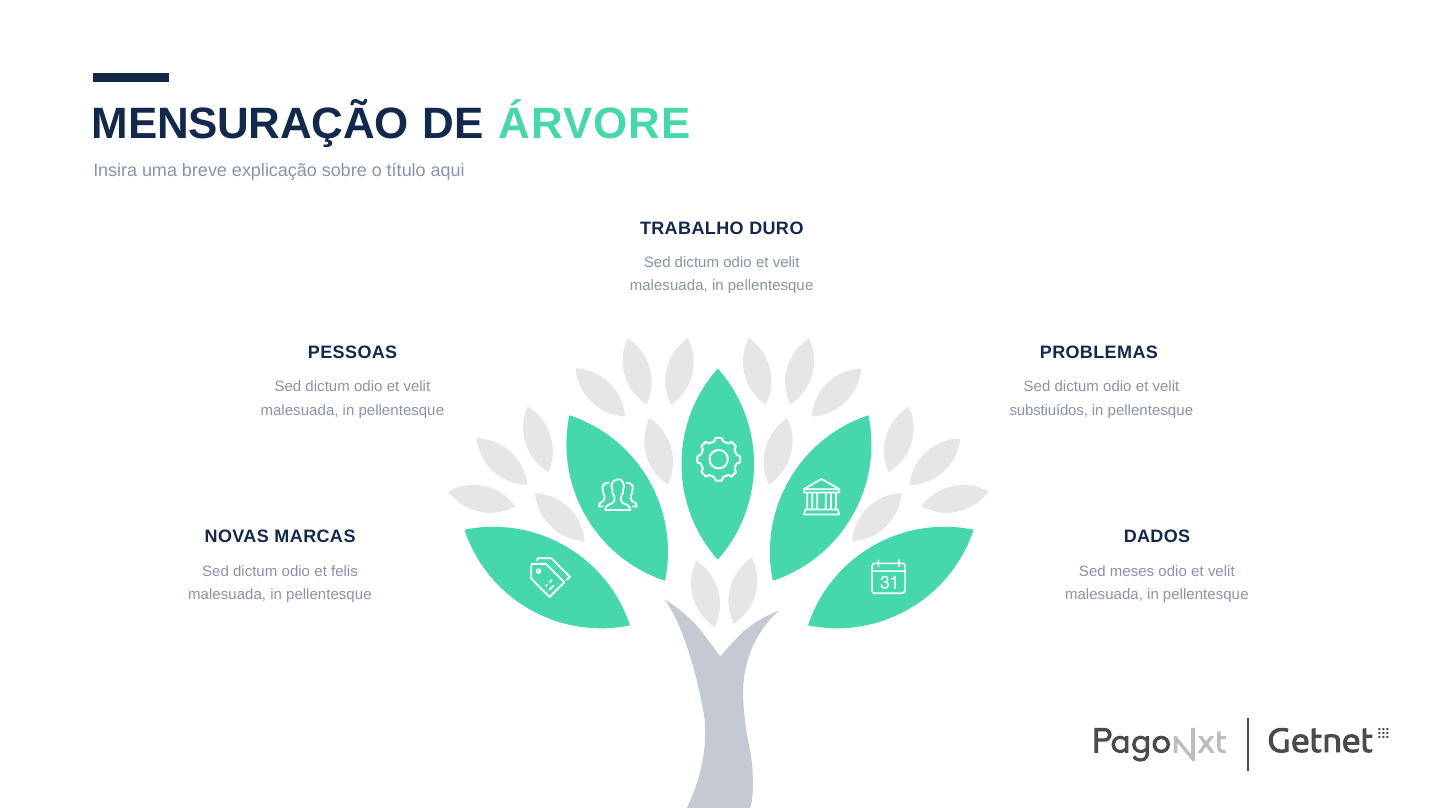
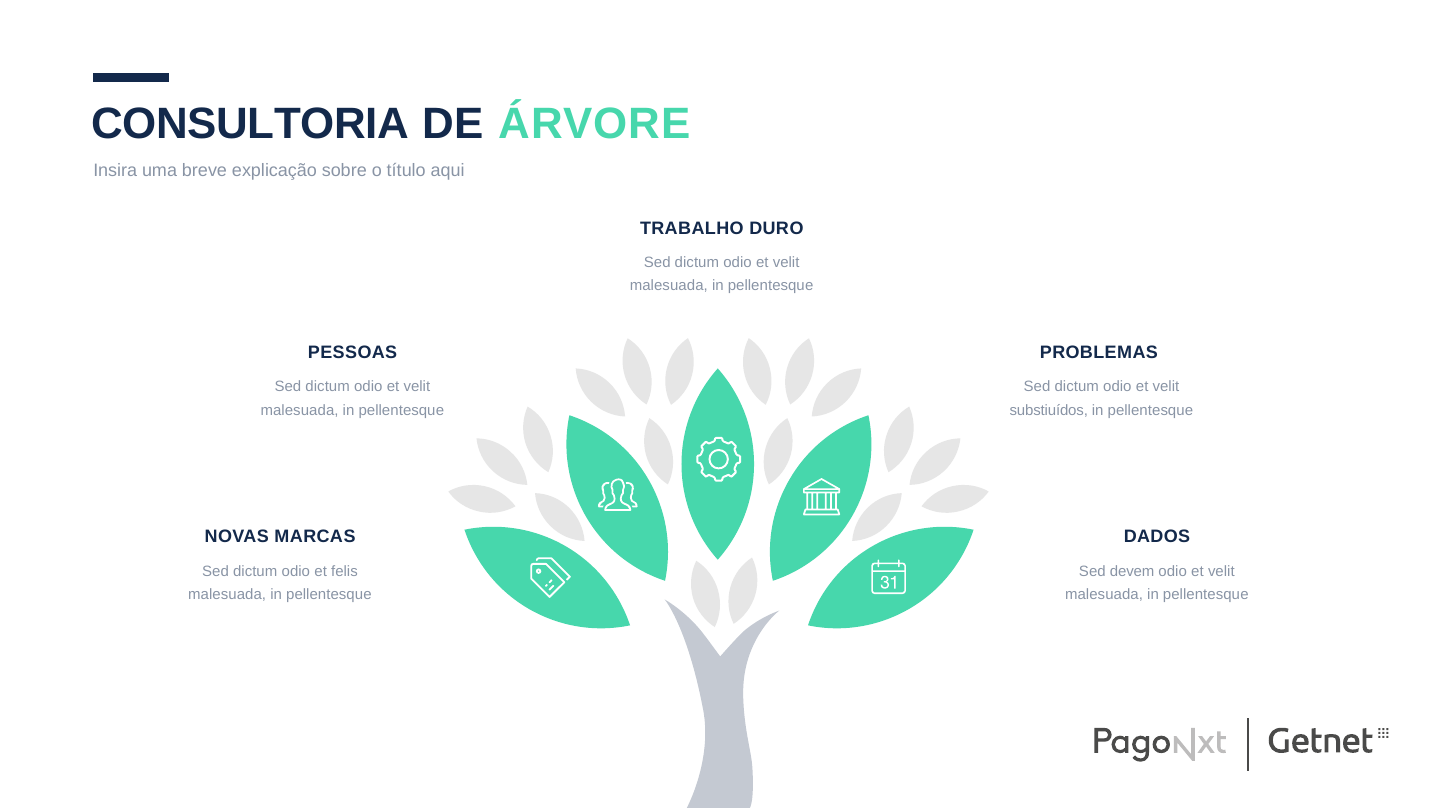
MENSURAÇÃO: MENSURAÇÃO -> CONSULTORIA (250, 124)
meses: meses -> devem (1132, 571)
